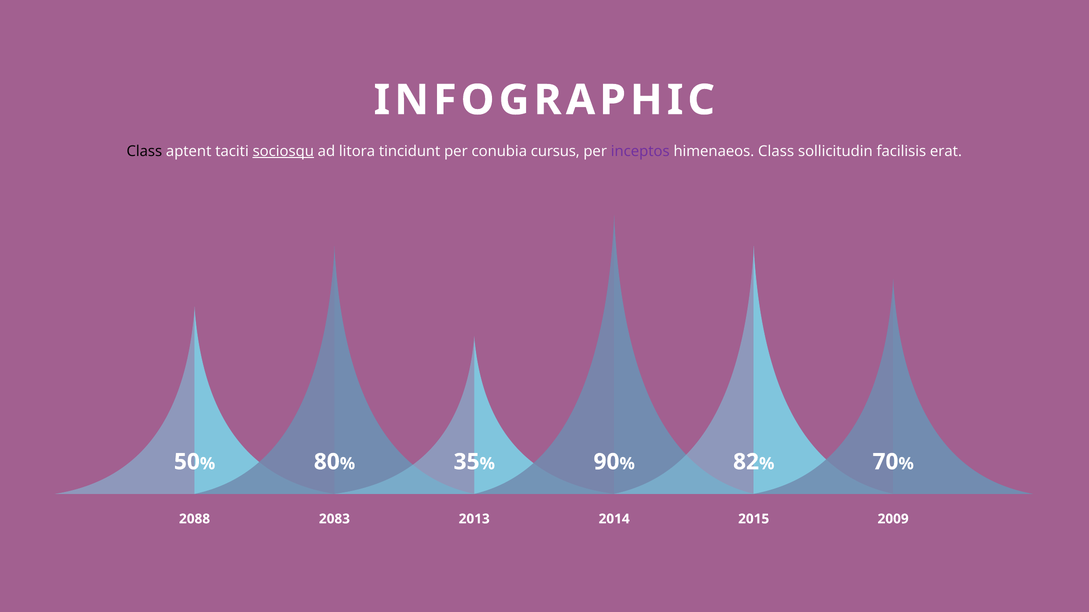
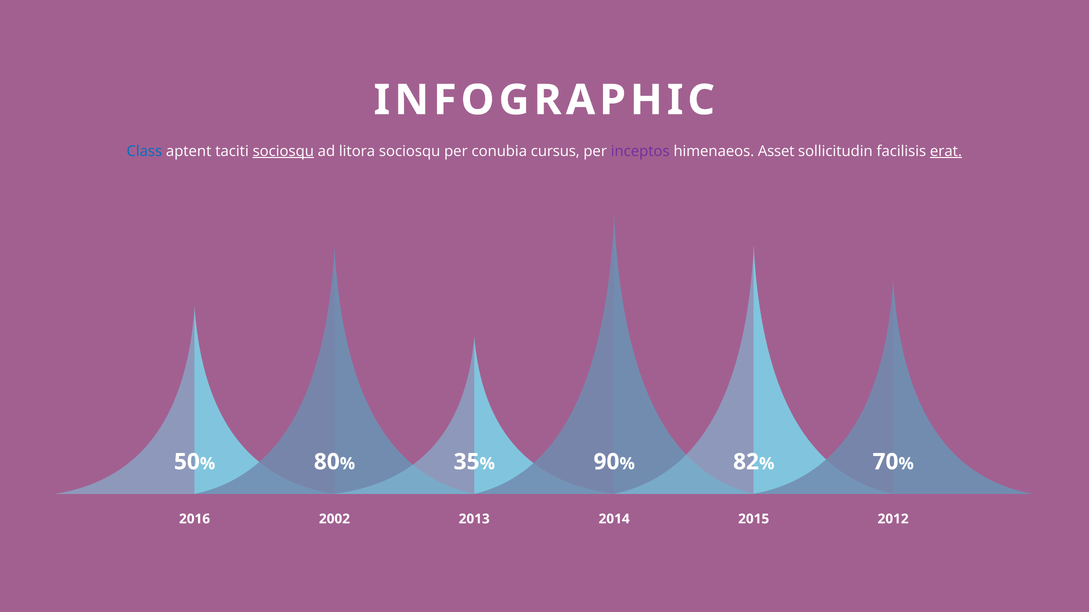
Class colour: black -> blue (144, 151)
litora tincidunt: tincidunt -> sociosqu (410, 151)
himenaeos Class: Class -> Asset (776, 151)
erat underline: none -> present (946, 151)
2088: 2088 -> 2016 (195, 519)
2083: 2083 -> 2002 (334, 519)
2009: 2009 -> 2012 (893, 519)
